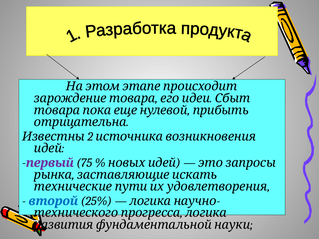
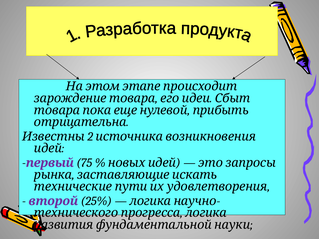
второй colour: blue -> purple (53, 201)
